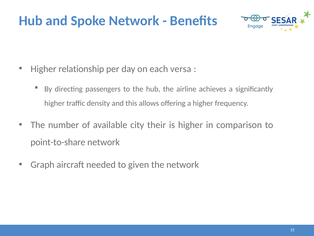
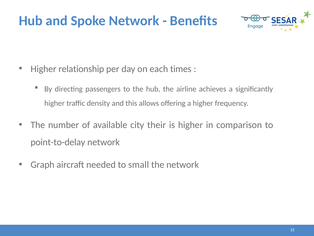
versa: versa -> times (181, 69)
point-to-share: point-to-share -> point-to-delay (58, 142)
given: given -> small (139, 164)
